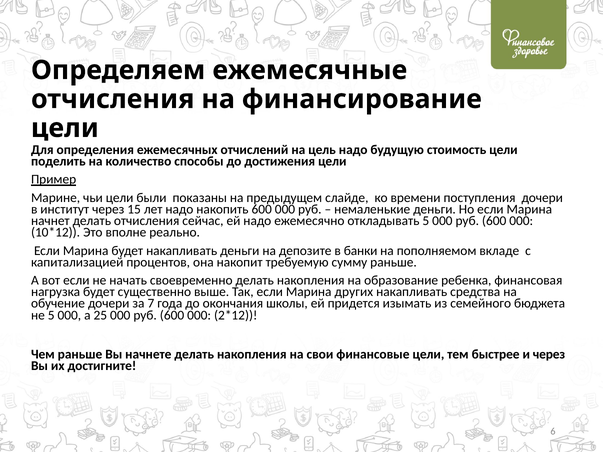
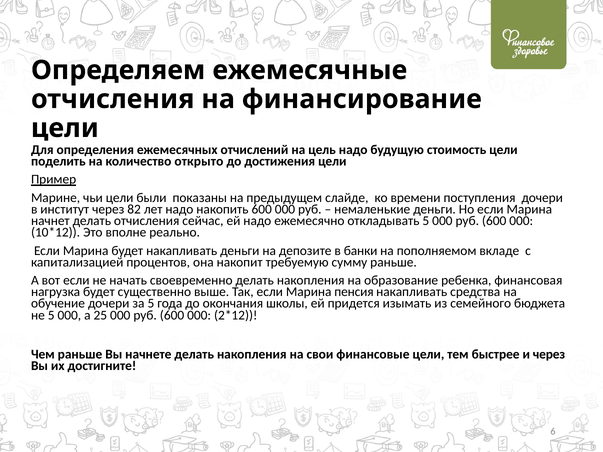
способы: способы -> открыто (199, 161)
15: 15 -> 82 (134, 209)
других: других -> пенсия (354, 292)
за 7: 7 -> 5 (151, 304)
